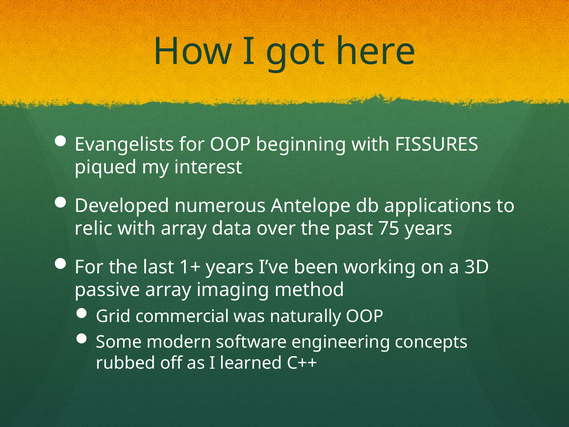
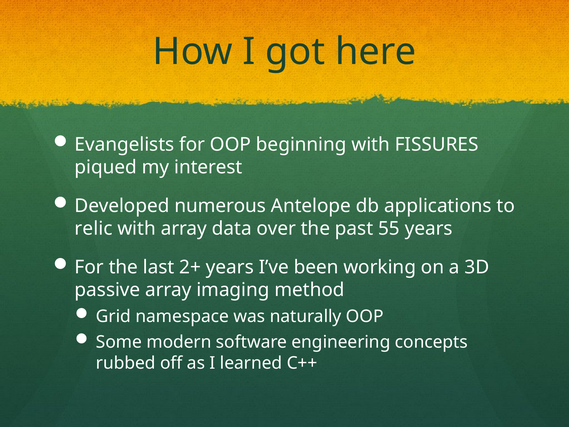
75: 75 -> 55 (389, 229)
1+: 1+ -> 2+ (190, 267)
commercial: commercial -> namespace (182, 316)
